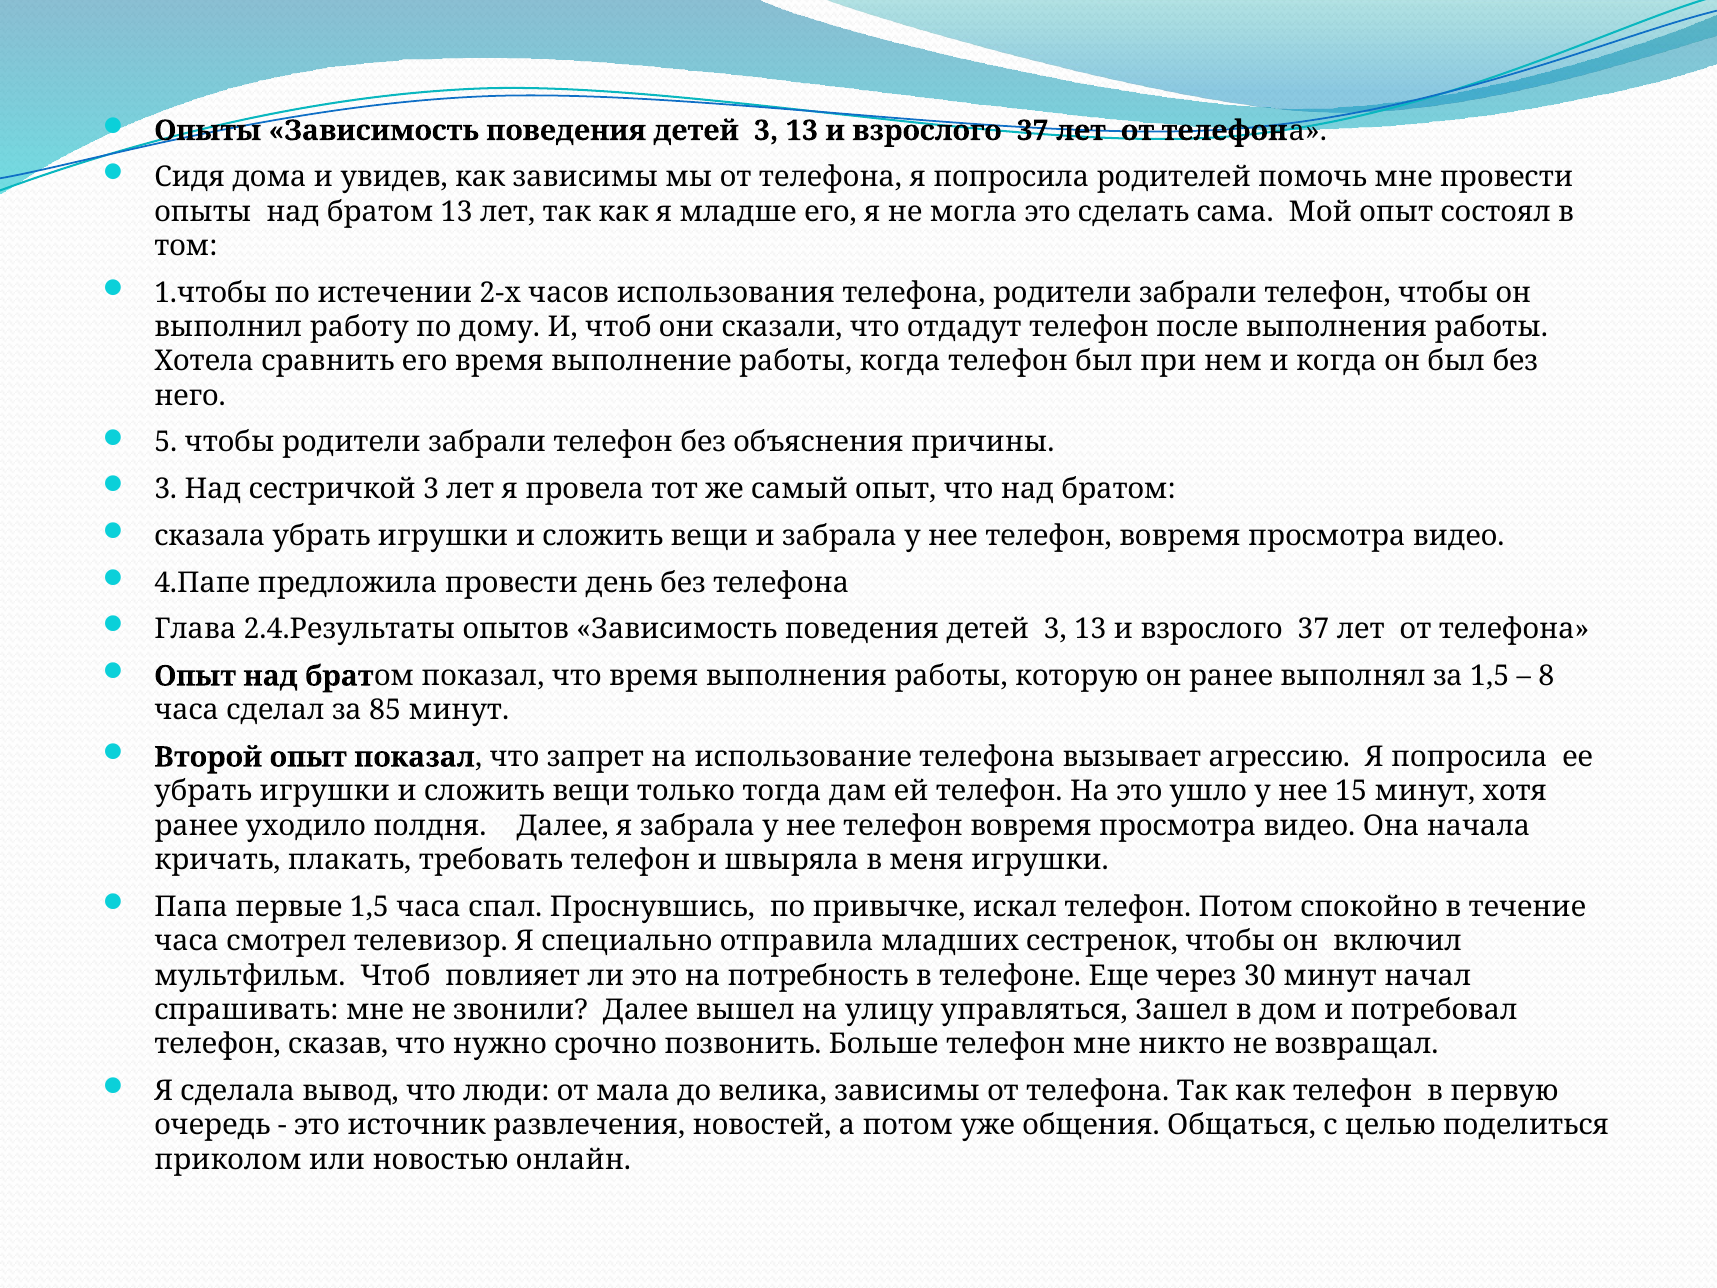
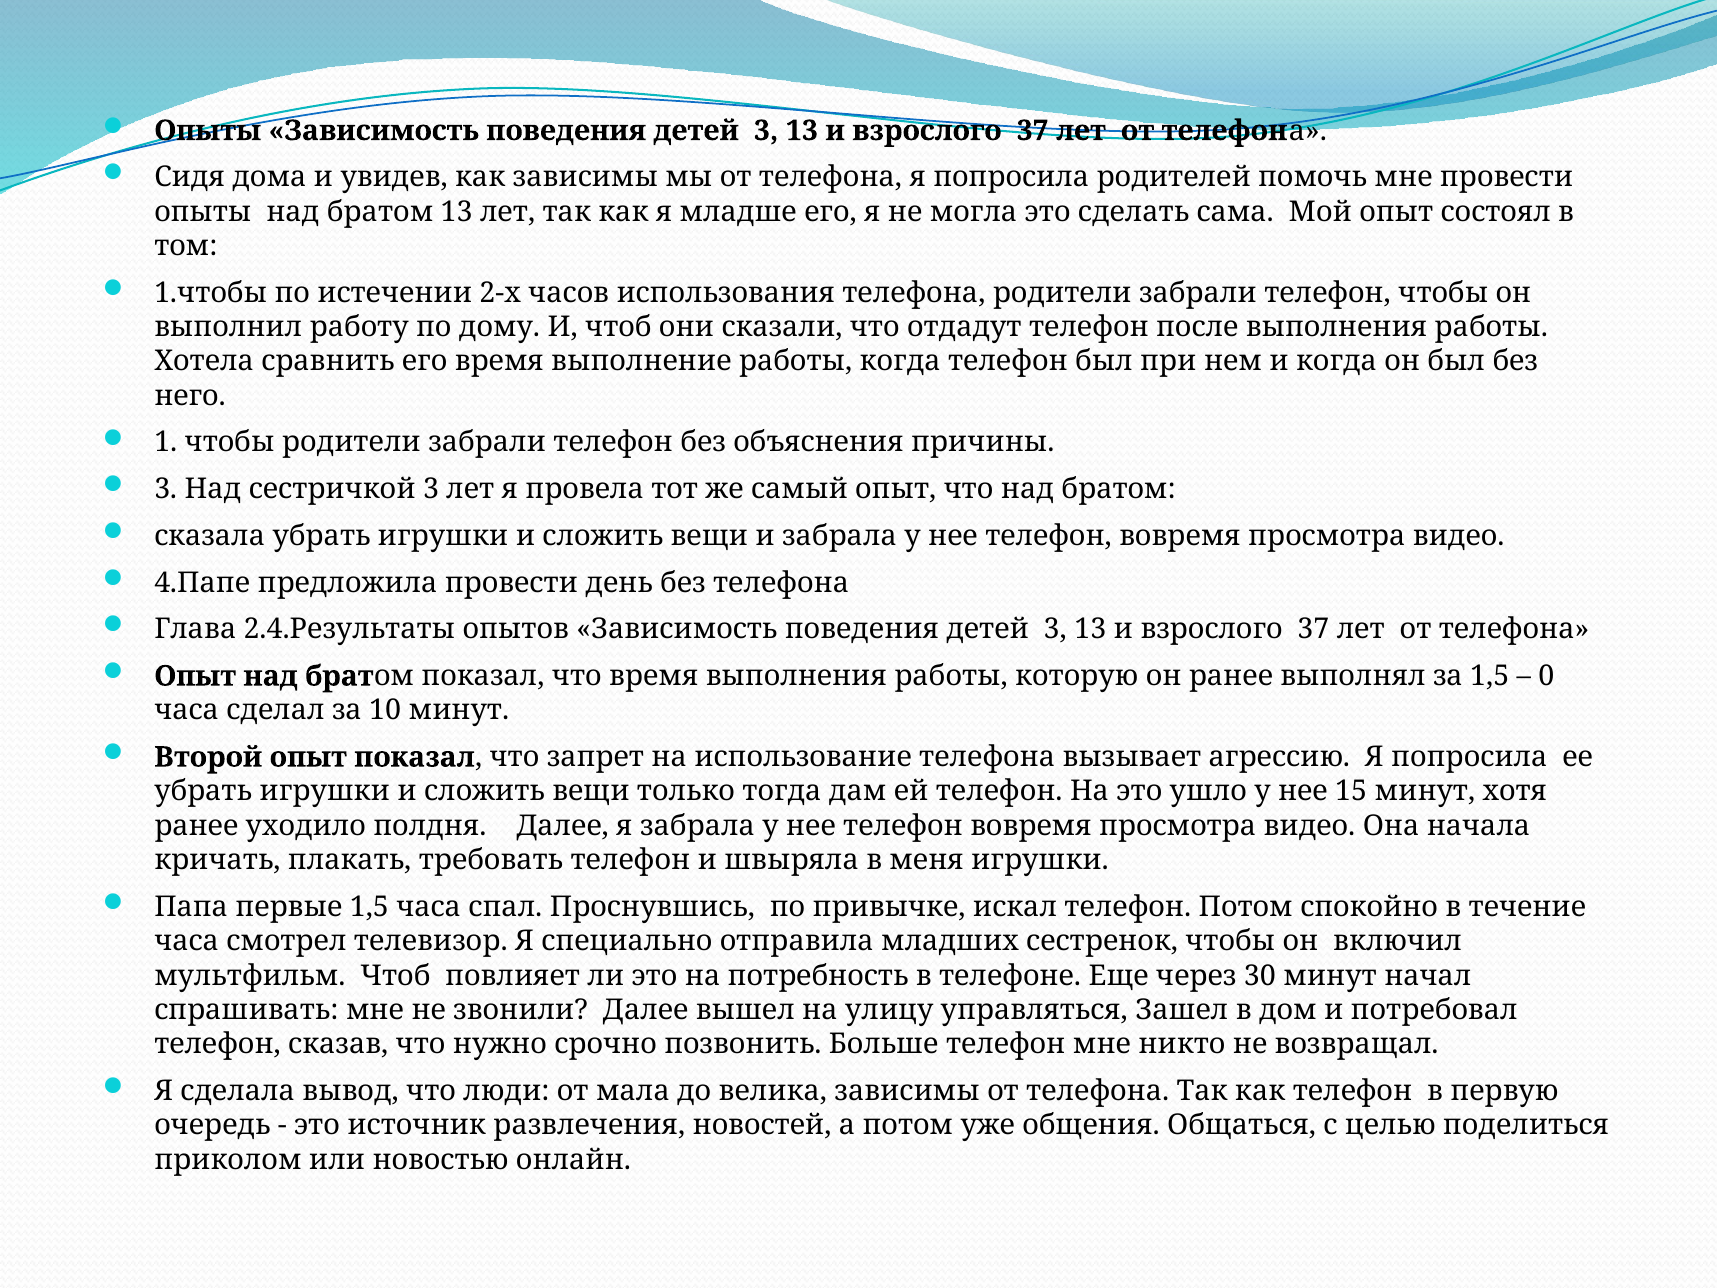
5: 5 -> 1 (166, 442)
8: 8 -> 0 (1546, 676)
85: 85 -> 10 (385, 710)
